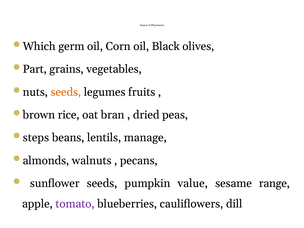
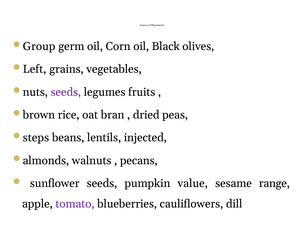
Which: Which -> Group (39, 46)
Part: Part -> Left (35, 69)
seeds colour: orange -> purple (66, 92)
manage: manage -> injected (145, 138)
